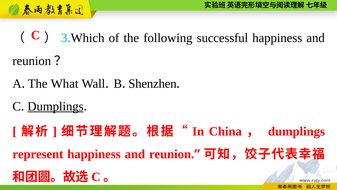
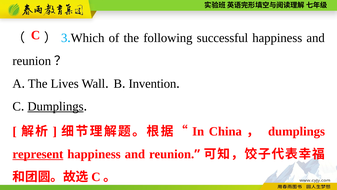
What: What -> Lives (65, 83)
Shenzhen: Shenzhen -> Invention (152, 83)
represent underline: none -> present (38, 154)
